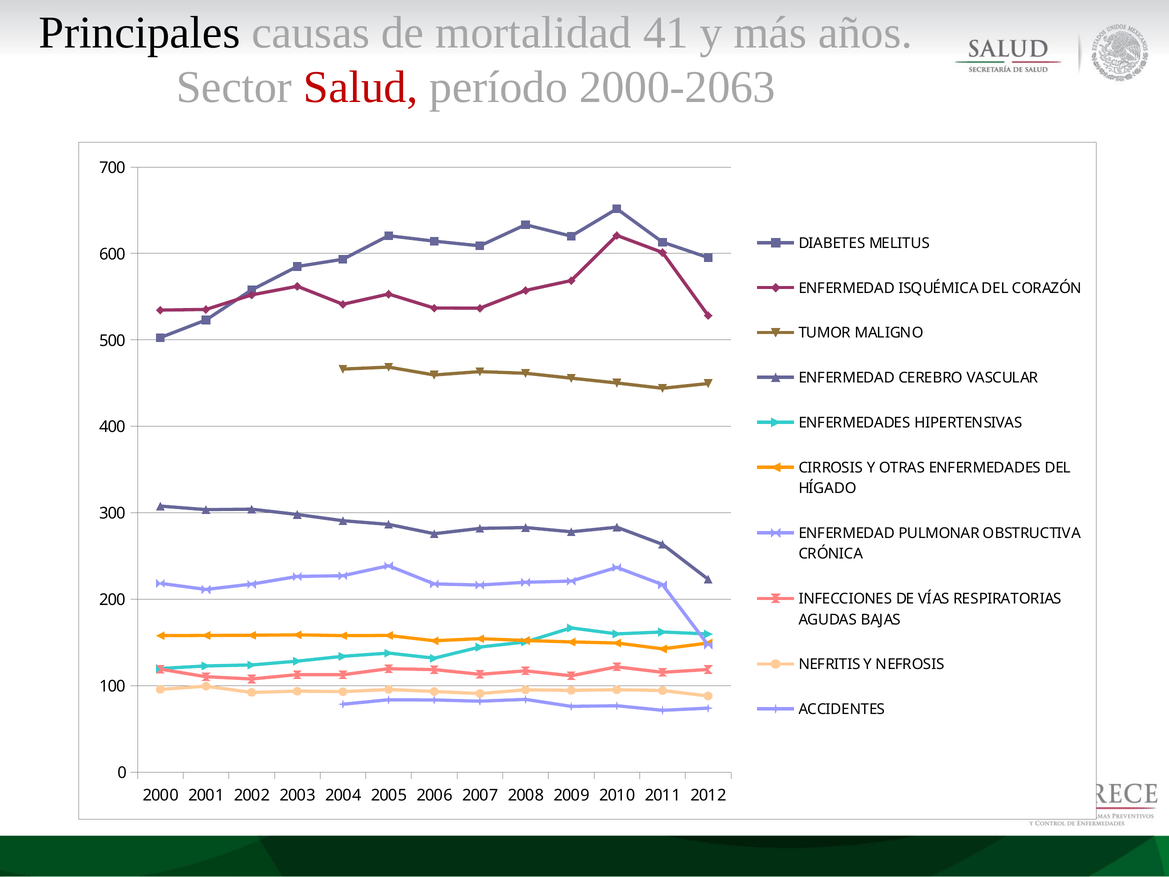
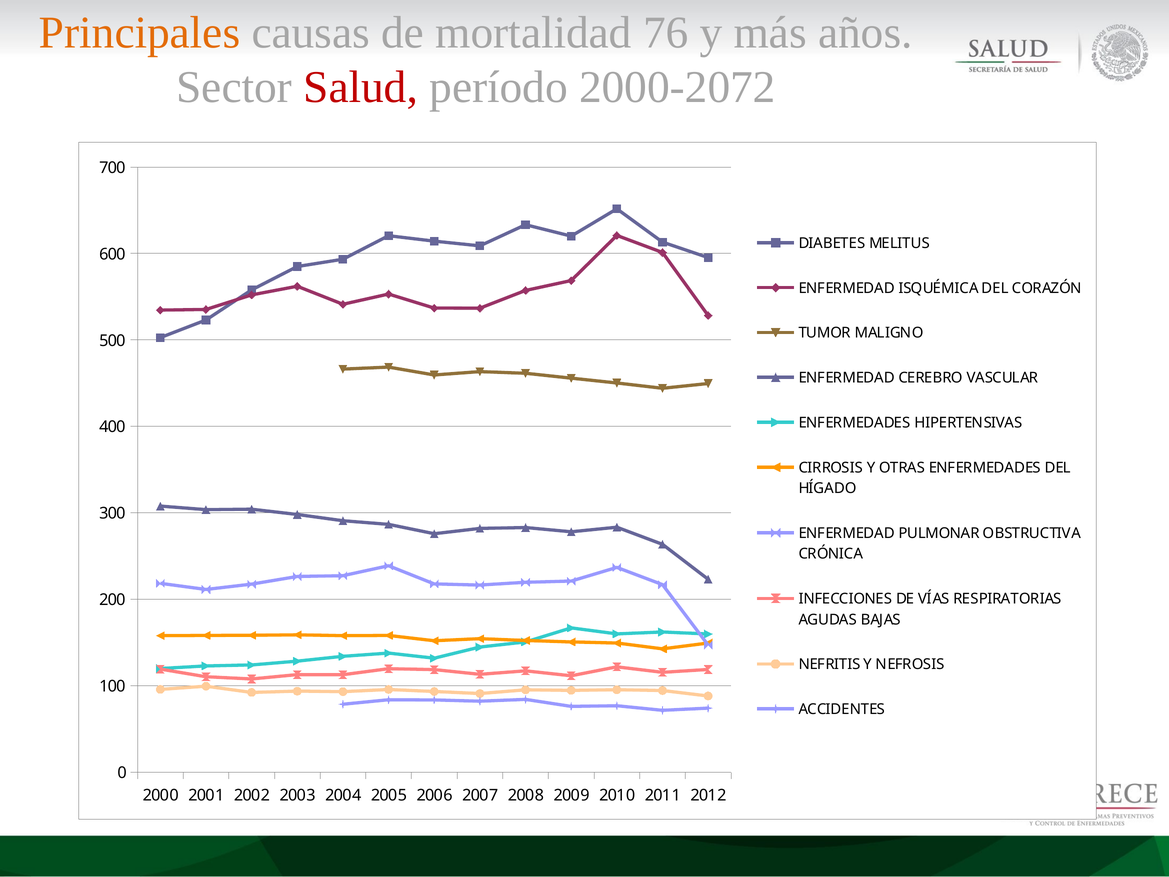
Principales colour: black -> orange (140, 33)
41: 41 -> 76 (666, 33)
2000-2063: 2000-2063 -> 2000-2072 (677, 87)
